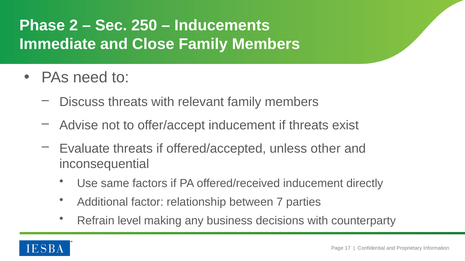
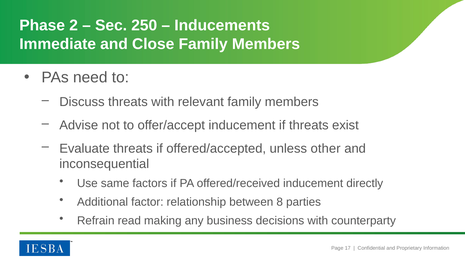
7: 7 -> 8 (280, 202)
level: level -> read (129, 221)
